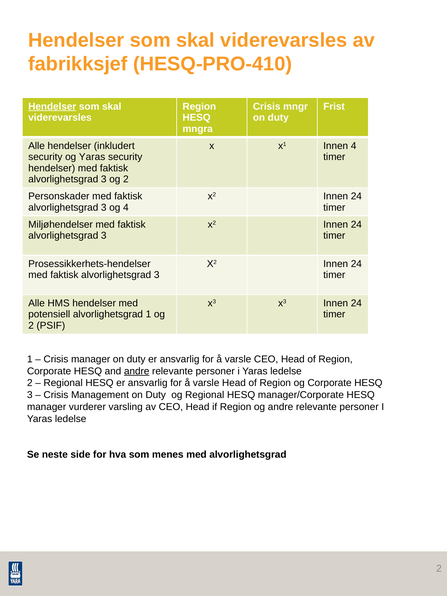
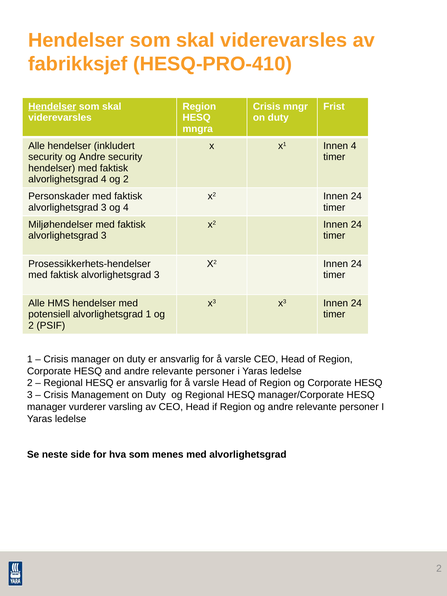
security og Yaras: Yaras -> Andre (92, 157)
3: 3 -> 4 (104, 179)
andre underline: present -> none (137, 371)
